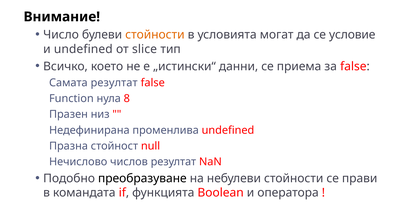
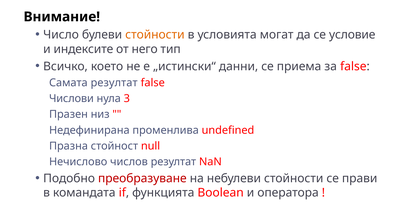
и undefined: undefined -> индексите (83, 49)
slice: slice -> него (145, 49)
Function: Function -> Числови (71, 99)
8: 8 -> 3 (127, 99)
преобразуване colour: black -> red (142, 178)
